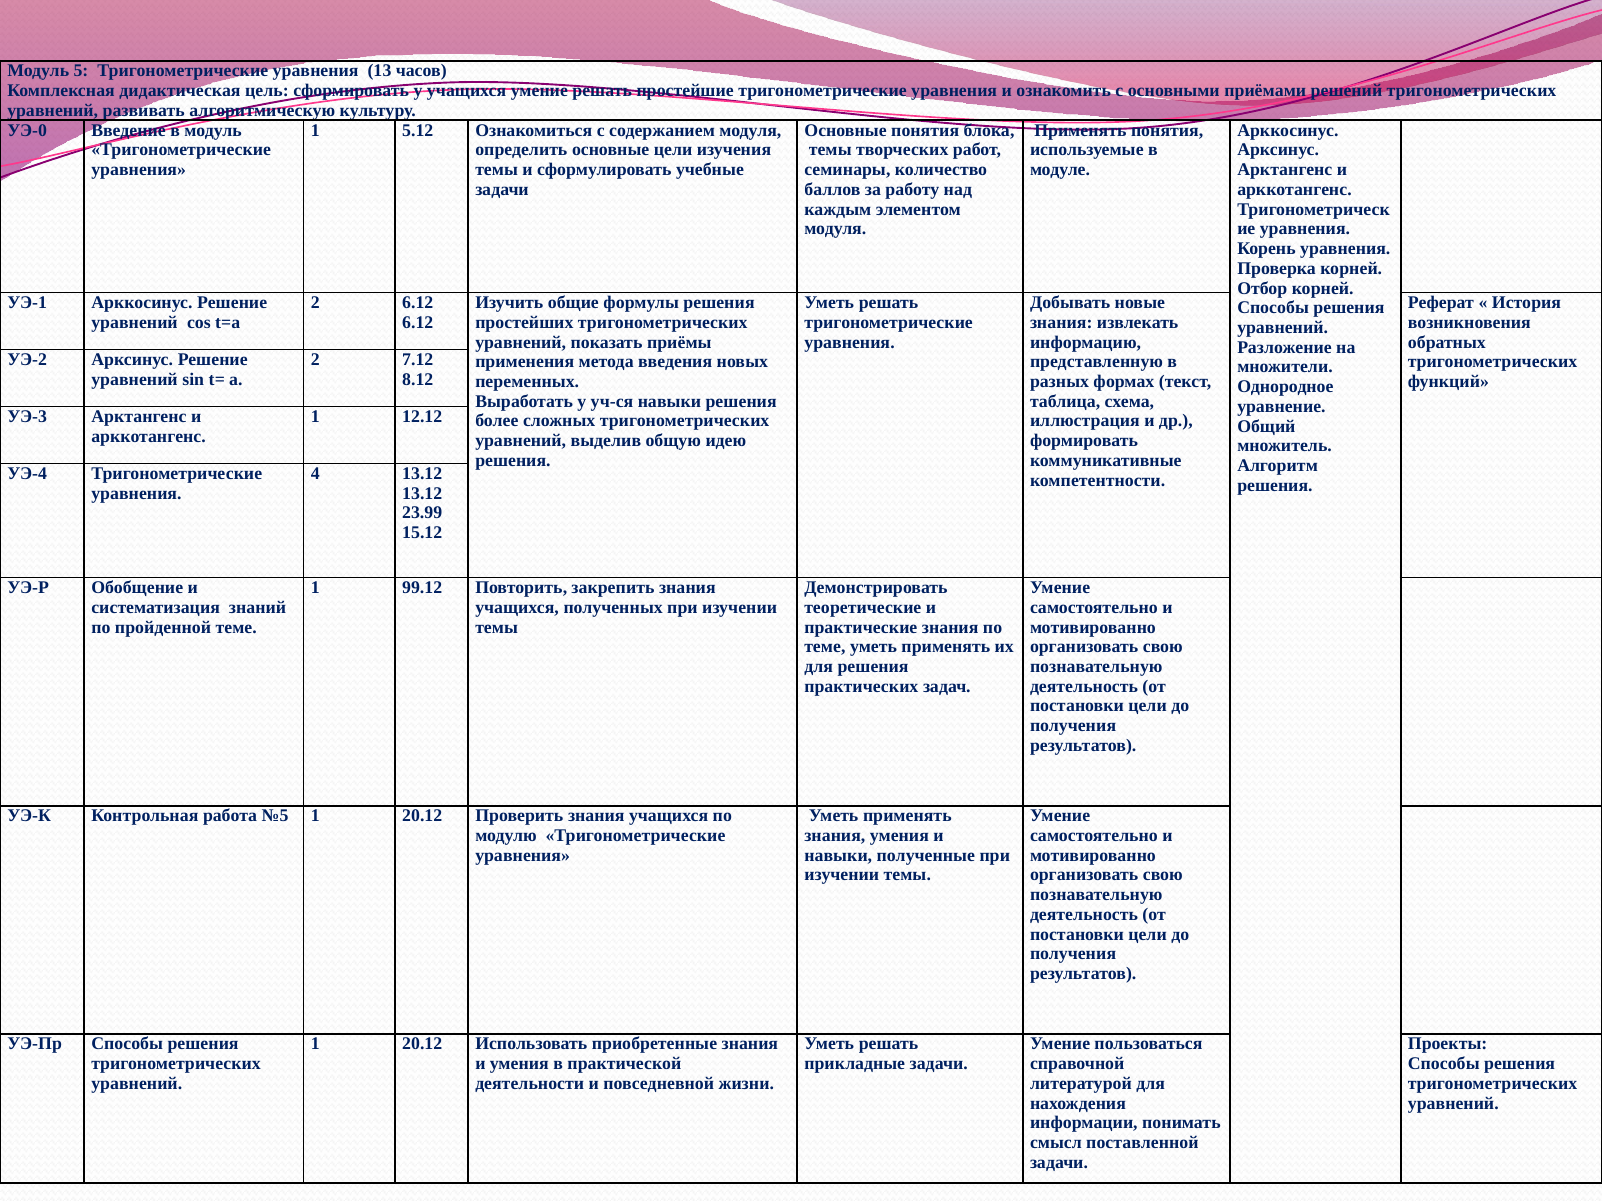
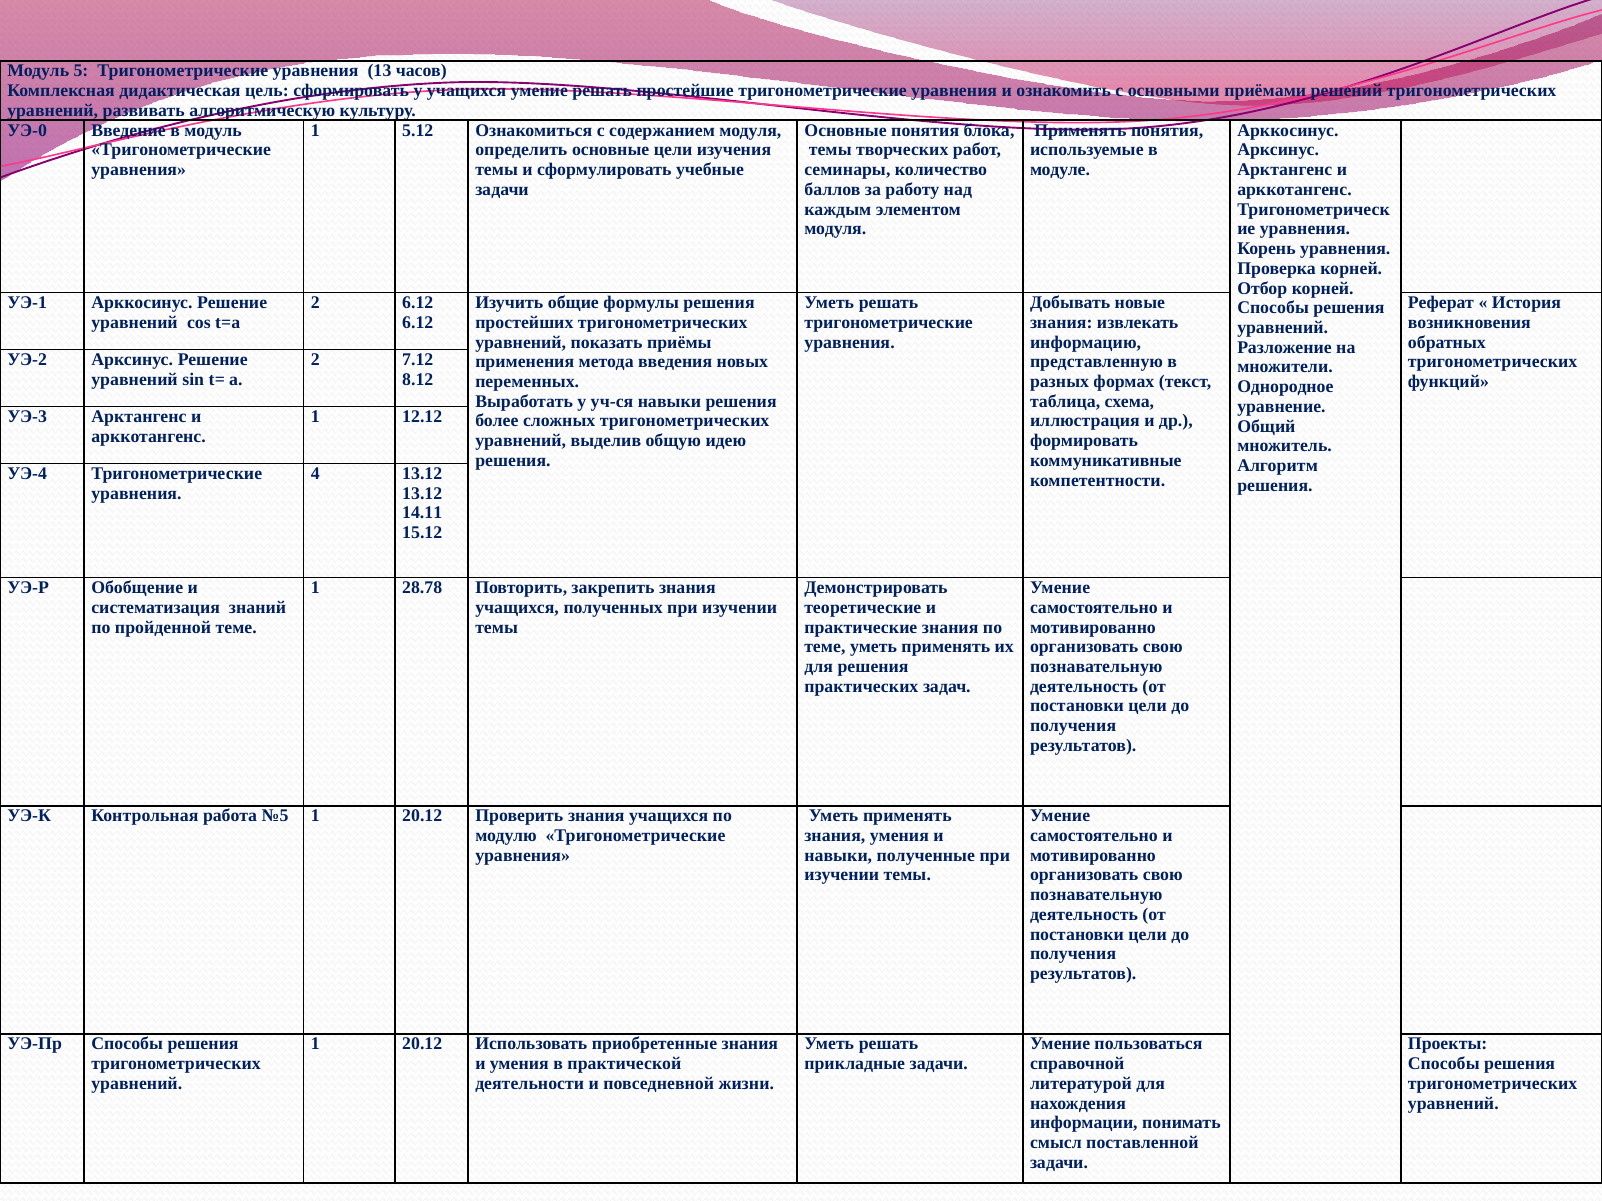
23.99: 23.99 -> 14.11 (422, 513)
99.12: 99.12 -> 28.78 (422, 588)
